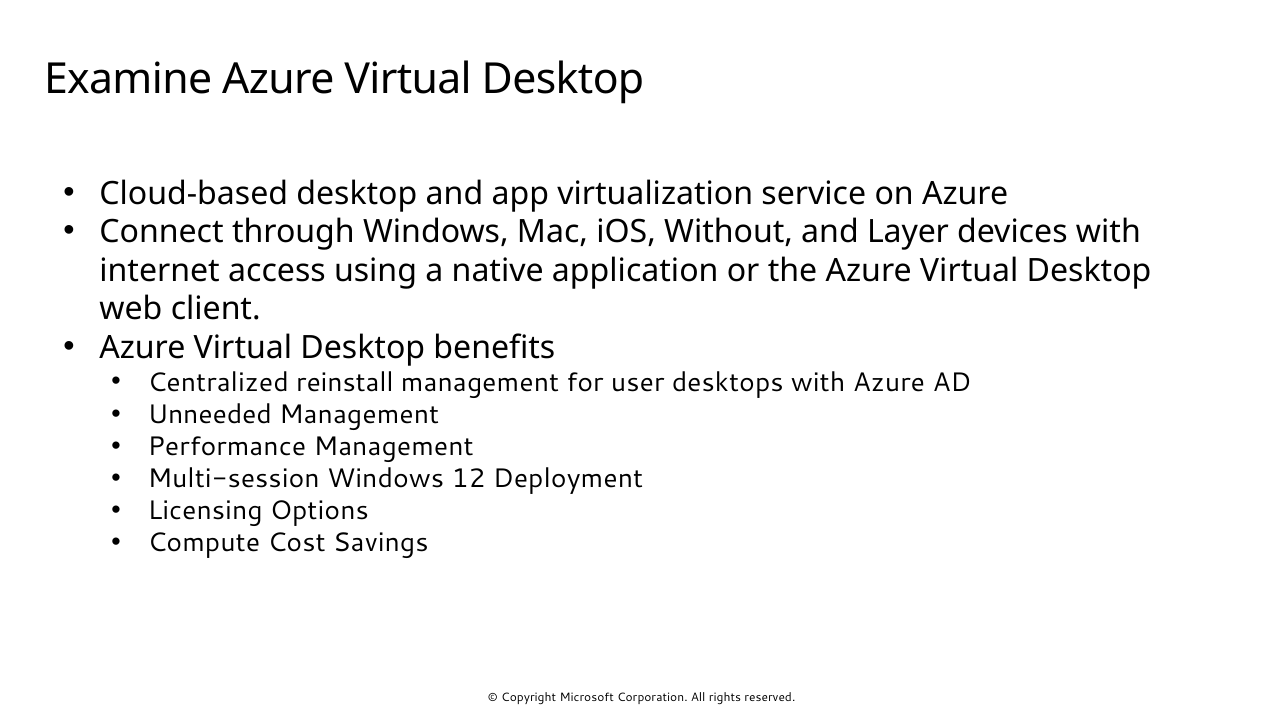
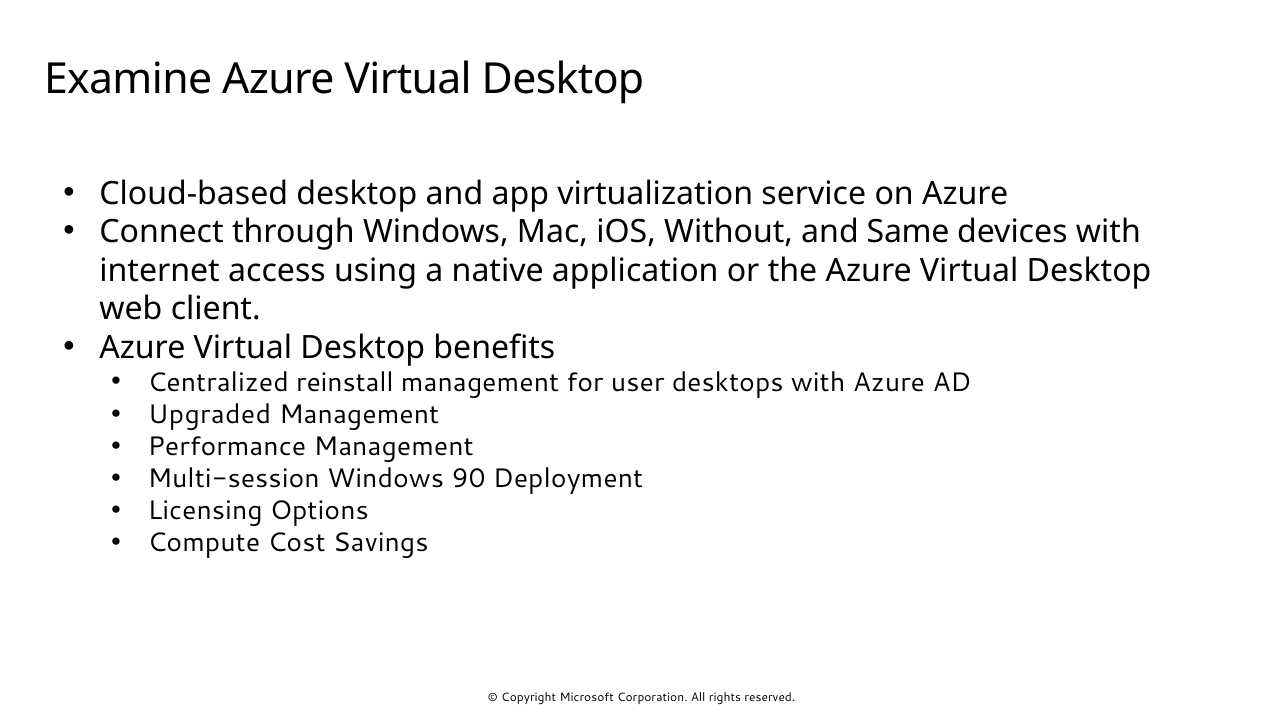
Layer: Layer -> Same (908, 232)
Unneeded: Unneeded -> Upgraded (210, 415)
12: 12 -> 90 (469, 479)
